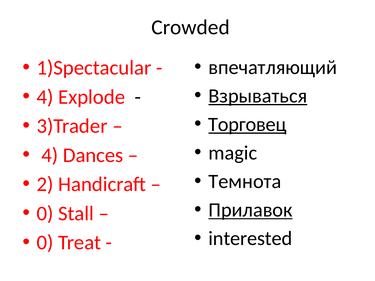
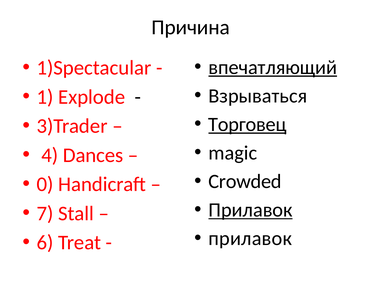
Crowded: Crowded -> Причина (191, 27)
впечатляющий underline: none -> present (273, 68)
Взрываться underline: present -> none (258, 96)
4: 4 -> 1 (45, 97)
Темнота: Темнота -> Crowded (245, 182)
2: 2 -> 0 (45, 184)
0: 0 -> 7 (45, 214)
interested: interested -> прилавок (250, 239)
0: 0 -> 6 (45, 243)
